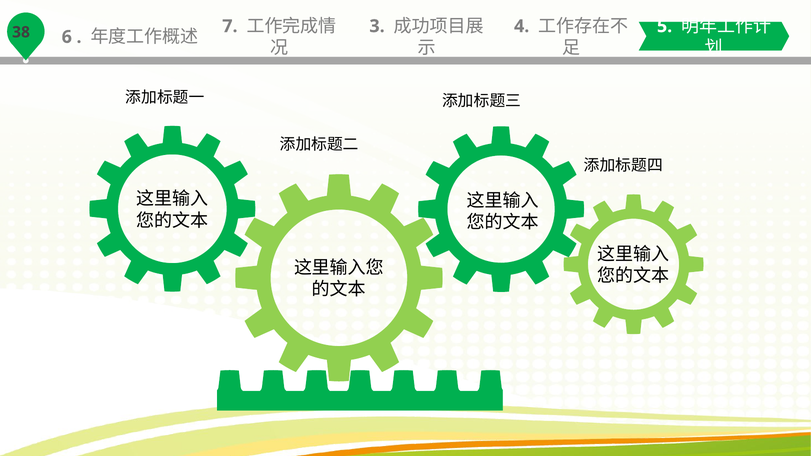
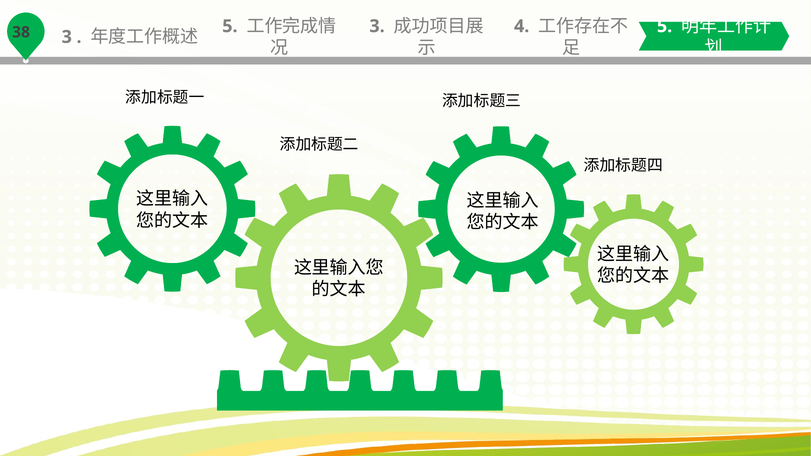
6: 6 -> 3 (67, 37)
7: 7 -> 5 (230, 26)
